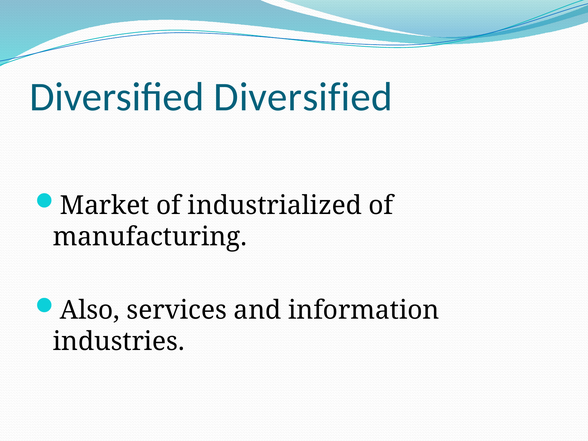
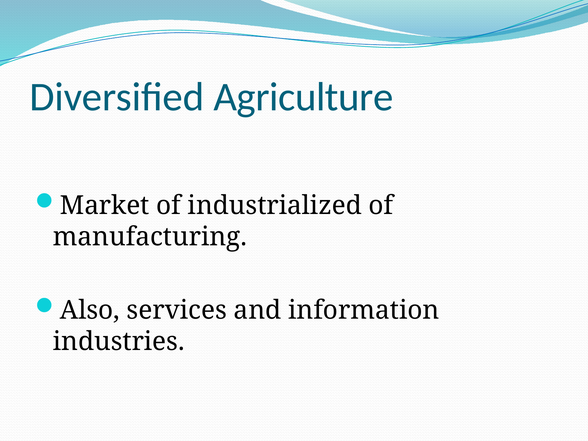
Diversified Diversified: Diversified -> Agriculture (303, 97)
